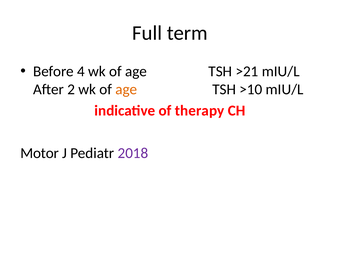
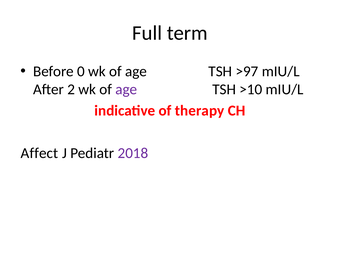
4: 4 -> 0 (81, 71)
>21: >21 -> >97 (247, 71)
age colour: orange -> purple (126, 89)
Motor: Motor -> Affect (39, 153)
